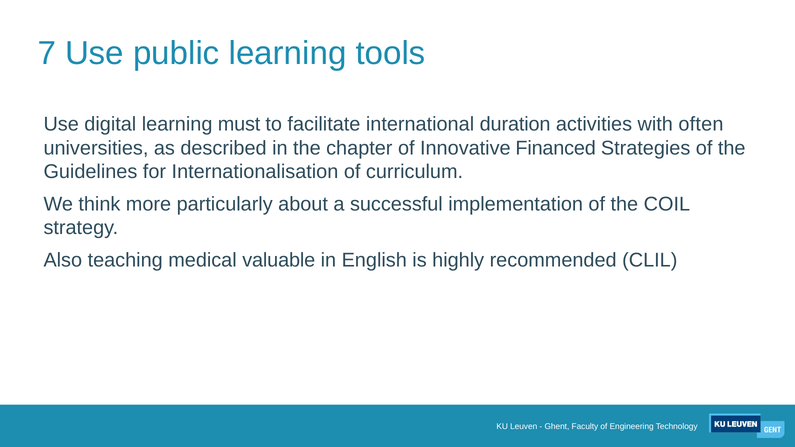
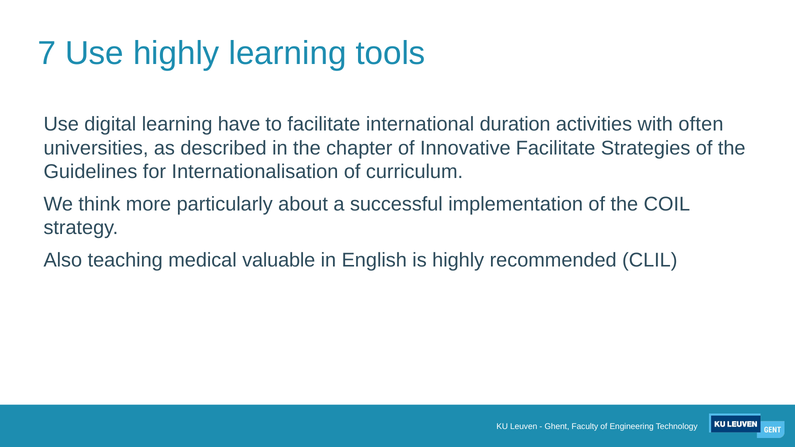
Use public: public -> highly (176, 53)
must: must -> have (239, 124)
Innovative Financed: Financed -> Facilitate (556, 148)
